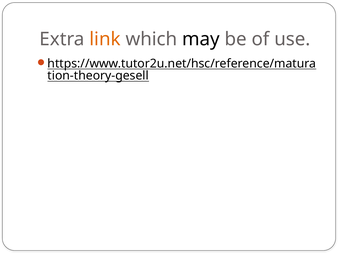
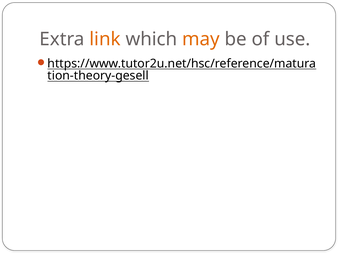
may colour: black -> orange (201, 39)
